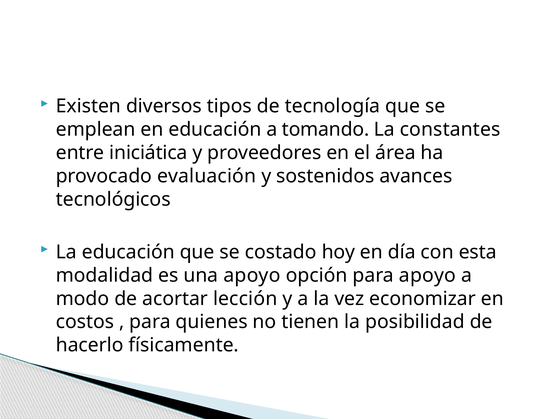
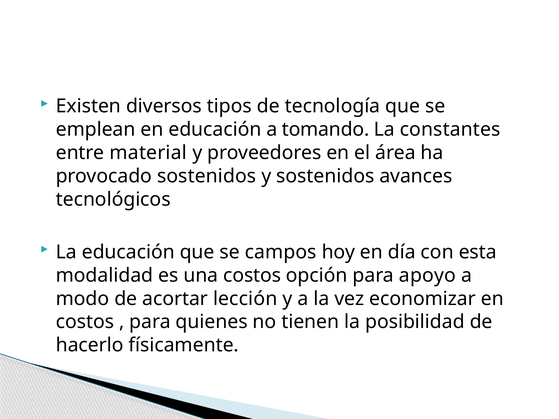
iniciática: iniciática -> material (148, 153)
provocado evaluación: evaluación -> sostenidos (207, 176)
costado: costado -> campos (281, 252)
una apoyo: apoyo -> costos (252, 276)
